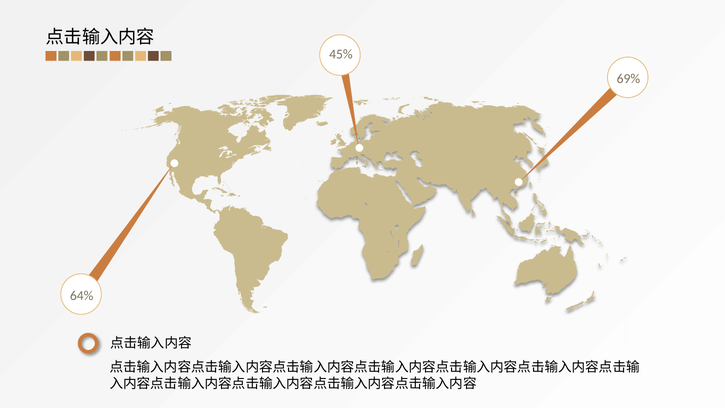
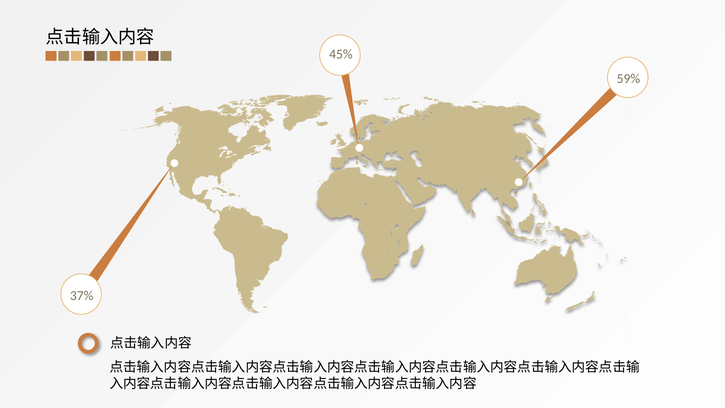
69%: 69% -> 59% (628, 79)
64%: 64% -> 37% (82, 295)
